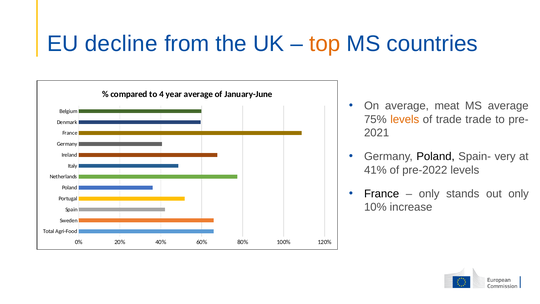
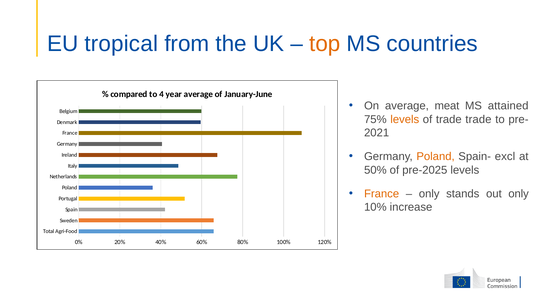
decline: decline -> tropical (121, 44)
MS average: average -> attained (508, 106)
Poland colour: black -> orange (436, 156)
very: very -> excl (505, 156)
41%: 41% -> 50% (375, 170)
pre-2022: pre-2022 -> pre-2025 (425, 170)
France colour: black -> orange (382, 193)
